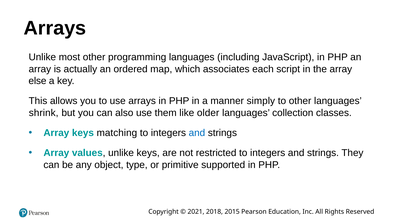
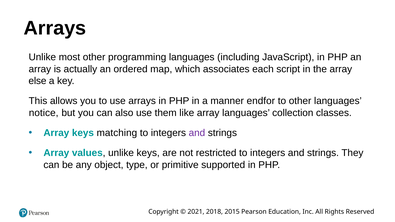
simply: simply -> endfor (261, 101)
shrink: shrink -> notice (44, 113)
like older: older -> array (208, 113)
and colour: blue -> purple (197, 133)
